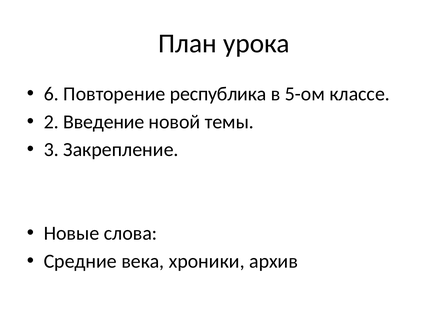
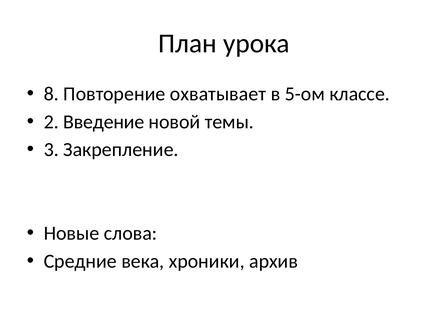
6: 6 -> 8 (51, 94)
республика: республика -> охватывает (218, 94)
